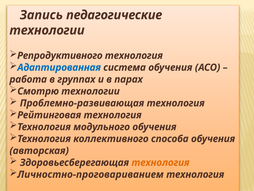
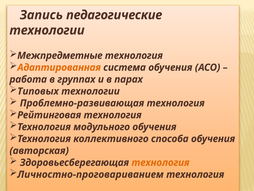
Репродуктивного: Репродуктивного -> Межпредметные (60, 55)
Адаптированная colour: blue -> orange (59, 67)
Смотрю: Смотрю -> Типовых (38, 91)
